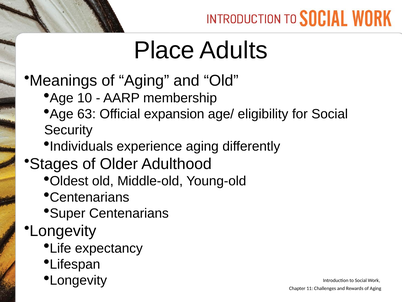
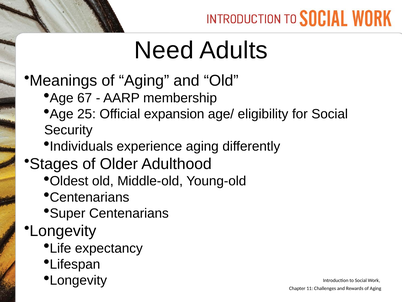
Place: Place -> Need (164, 50)
10: 10 -> 67 (85, 98)
63: 63 -> 25 (87, 114)
